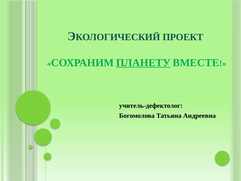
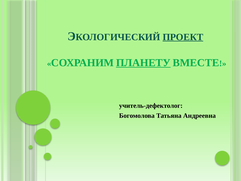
ПРОЕКТ underline: none -> present (183, 37)
